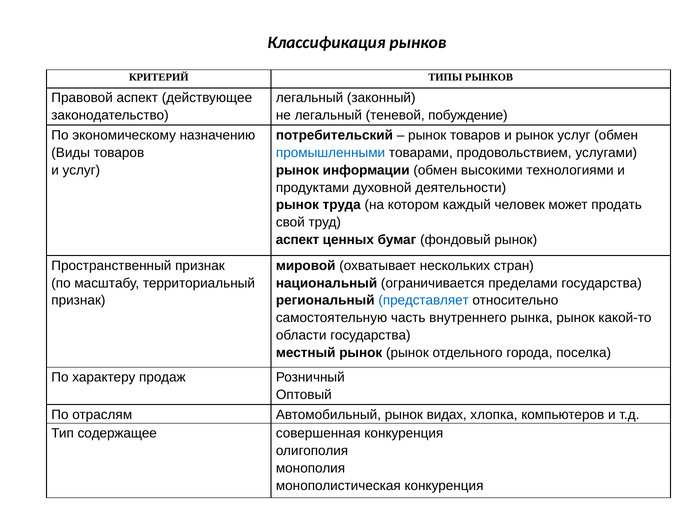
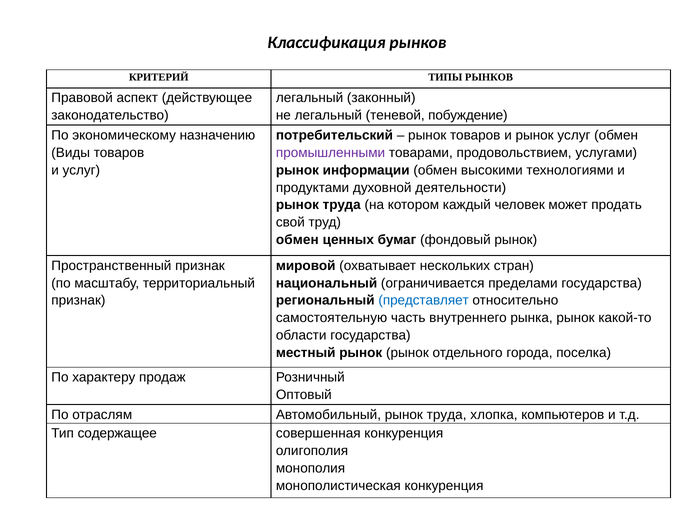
промышленными colour: blue -> purple (331, 153)
аспект: аспект -> обмен (297, 240)
Автомобильный рынок видах: видах -> труда (447, 415)
